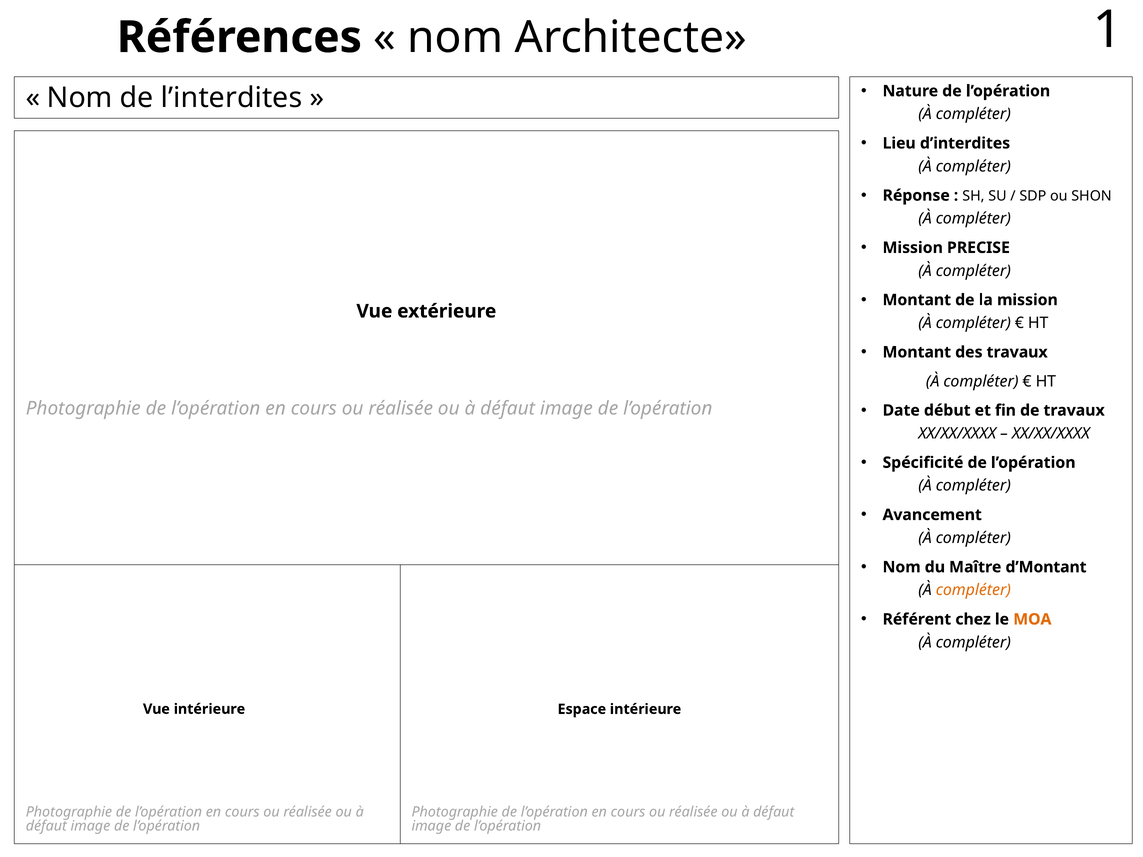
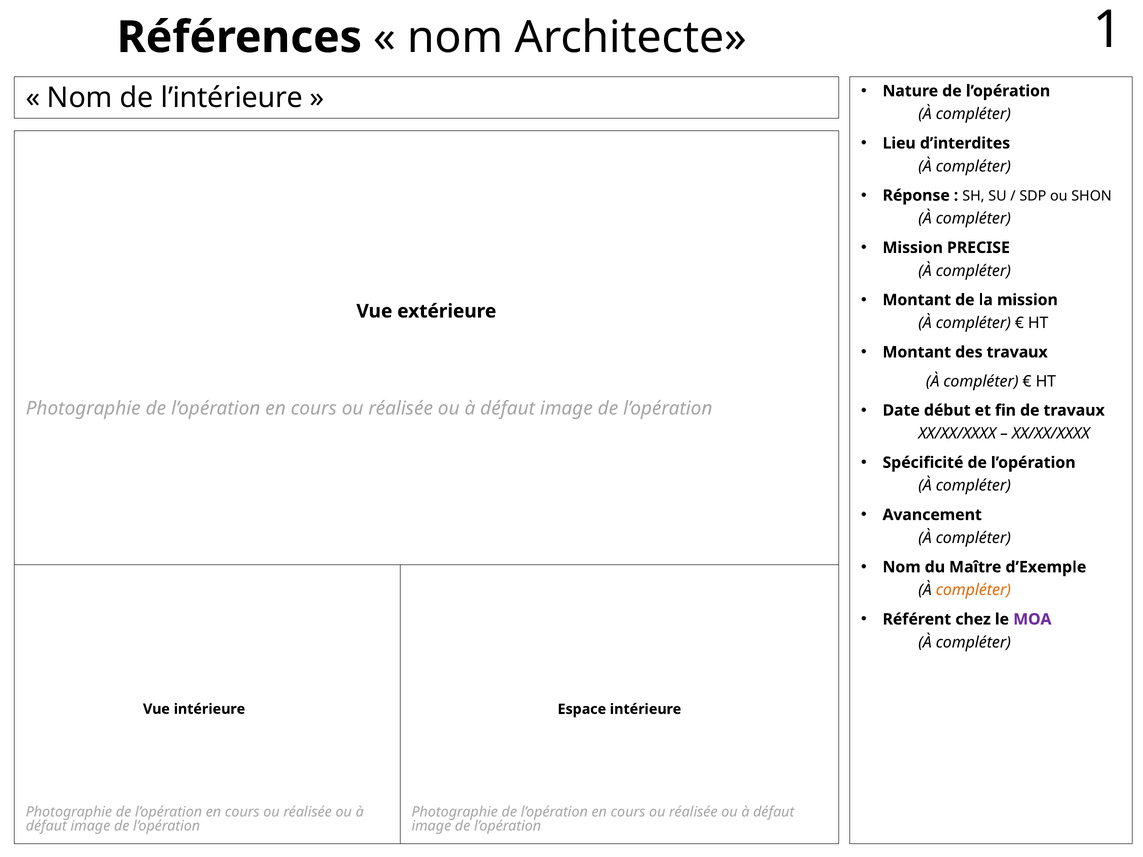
l’interdites: l’interdites -> l’intérieure (232, 98)
d’Montant: d’Montant -> d’Exemple (1046, 567)
MOA colour: orange -> purple (1032, 619)
